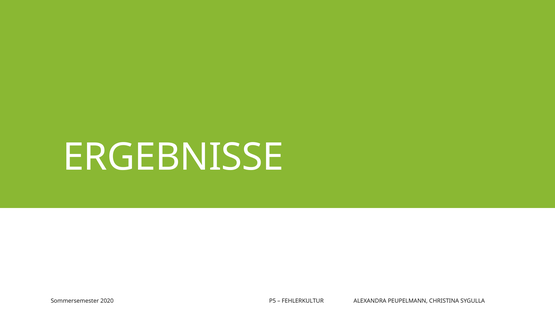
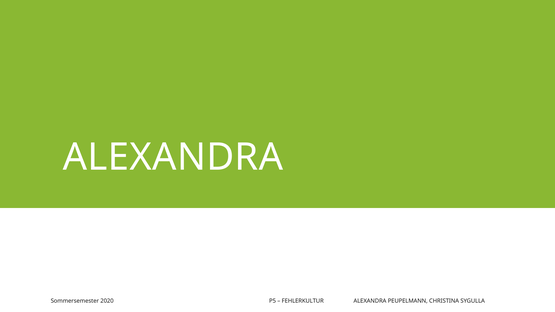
ERGEBNISSE: ERGEBNISSE -> ALEXANDRA (173, 157)
